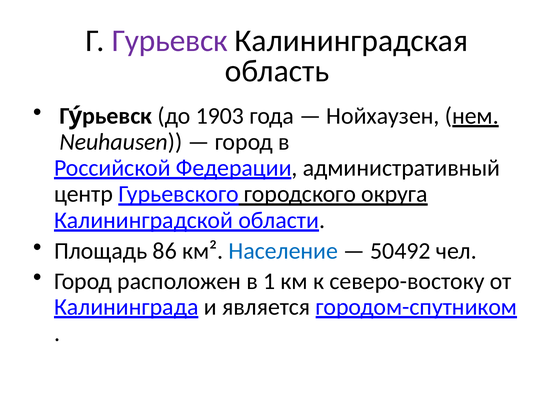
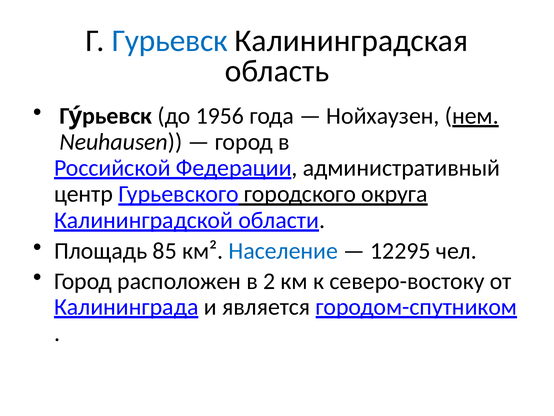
Гурьевск colour: purple -> blue (170, 41)
1903: 1903 -> 1956 (220, 116)
86: 86 -> 85 (165, 251)
50492: 50492 -> 12295 (400, 251)
1: 1 -> 2 (269, 281)
